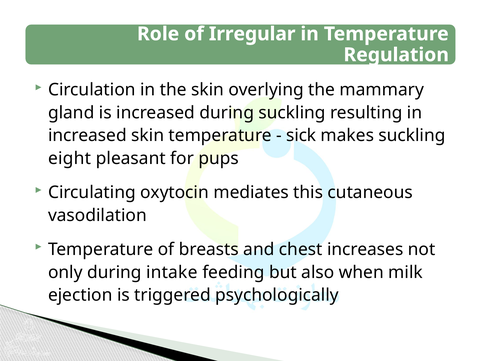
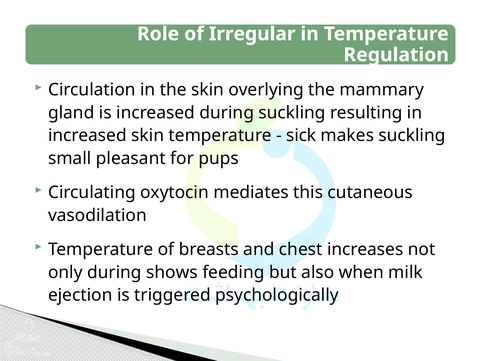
eight: eight -> small (70, 158)
intake: intake -> shows (172, 272)
